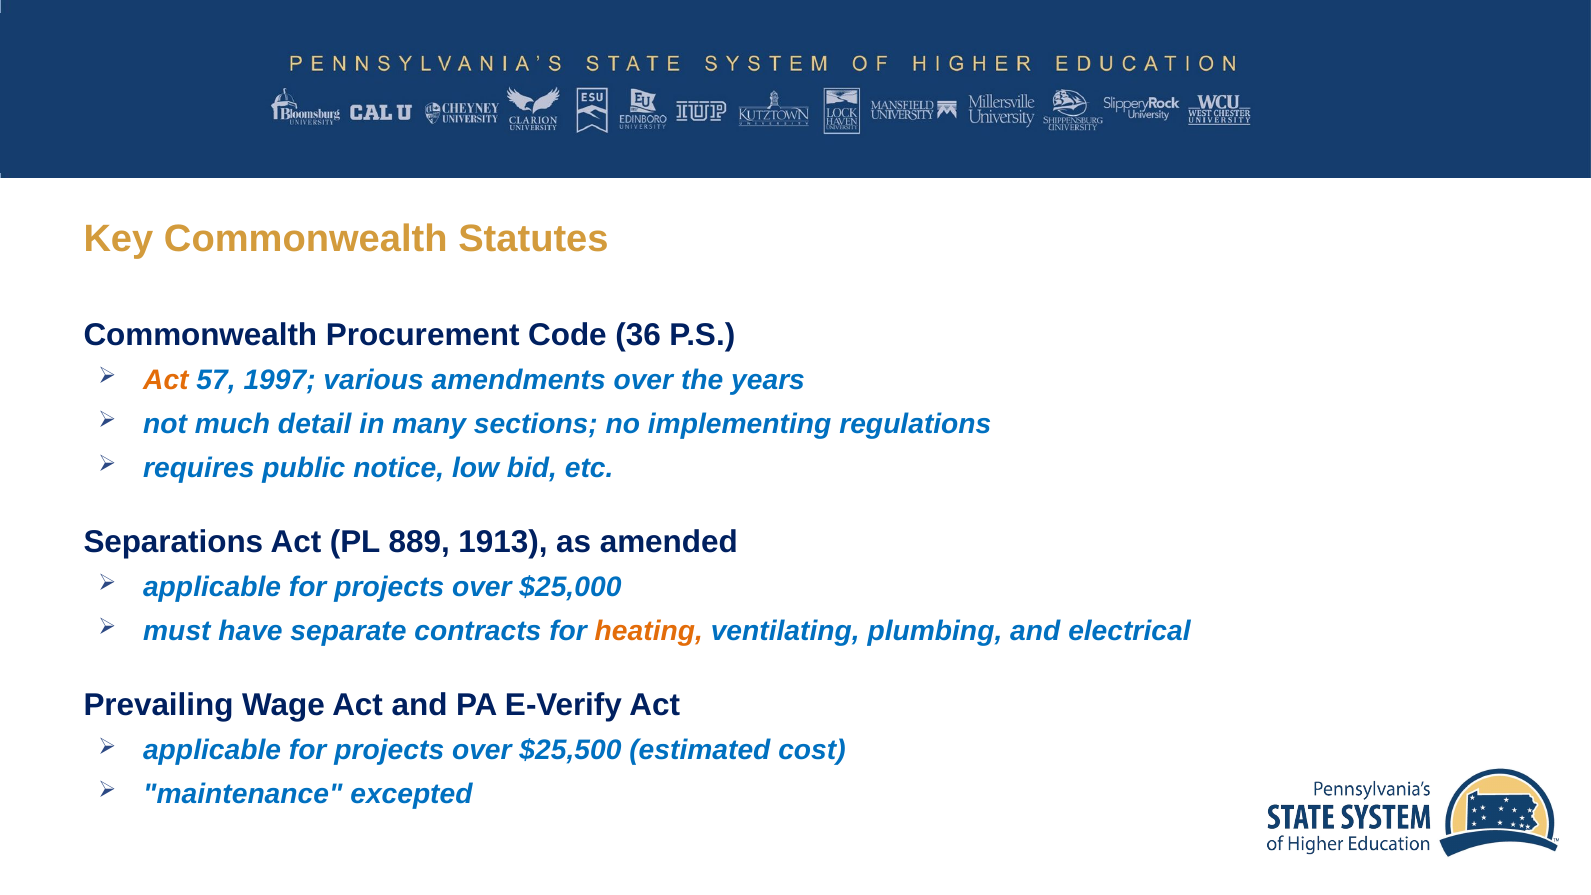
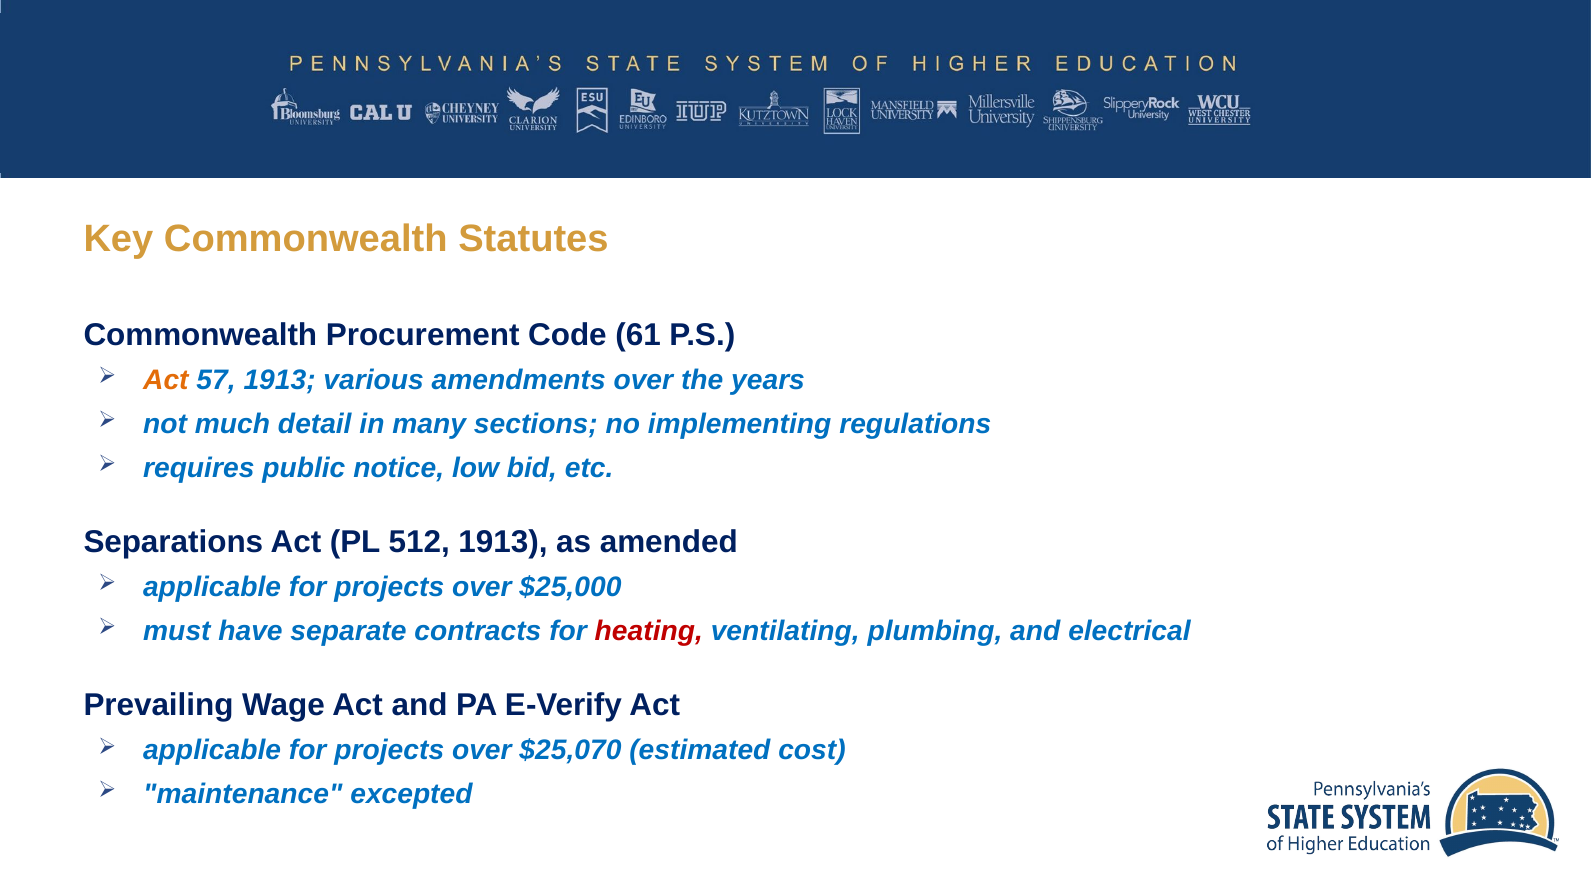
36: 36 -> 61 (638, 335)
57 1997: 1997 -> 1913 (280, 380)
889: 889 -> 512 (419, 542)
heating colour: orange -> red (649, 631)
$25,500: $25,500 -> $25,070 (570, 750)
